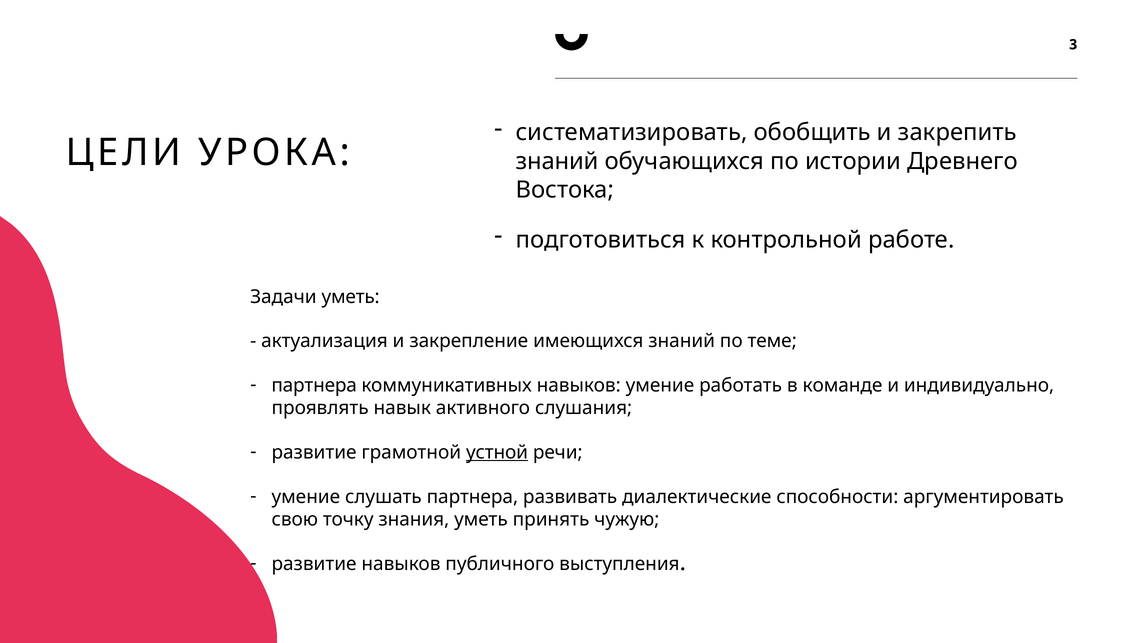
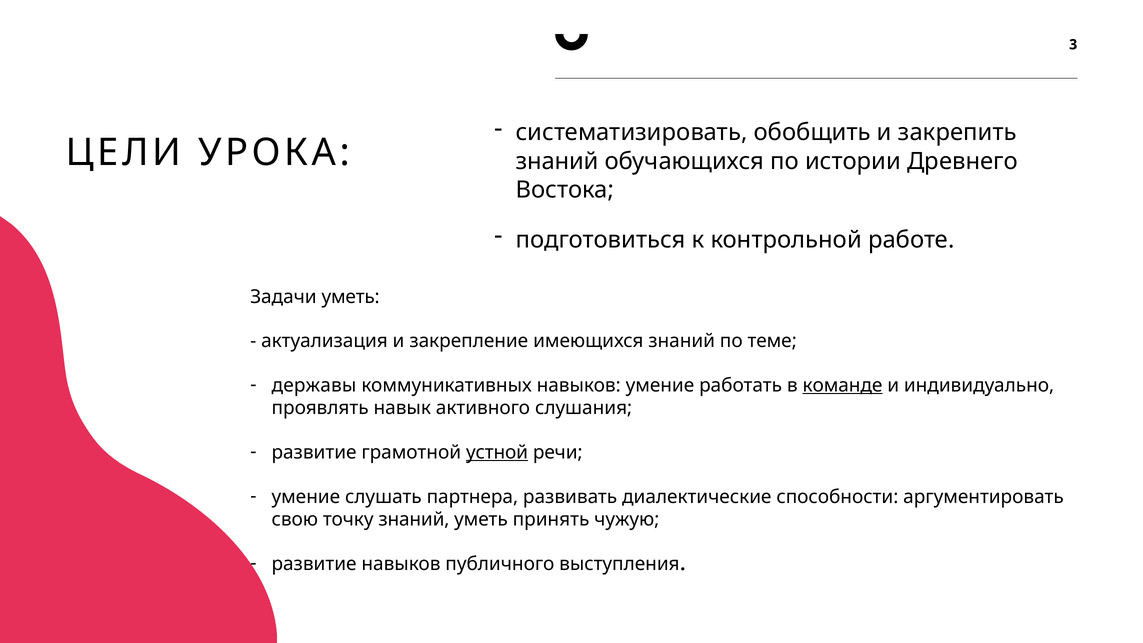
партнера: партнера -> державы (314, 385)
команде underline: none -> present (842, 385)
точку знания: знания -> знаний (414, 520)
